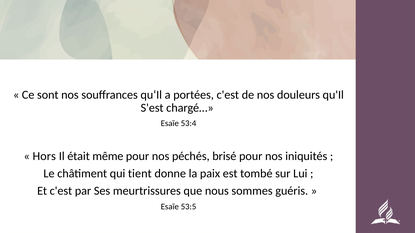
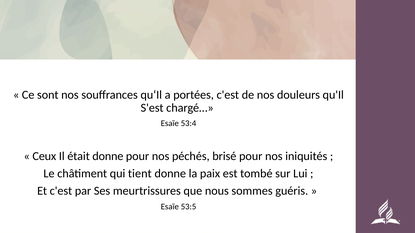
Hors: Hors -> Ceux (44, 157)
était même: même -> donne (108, 157)
